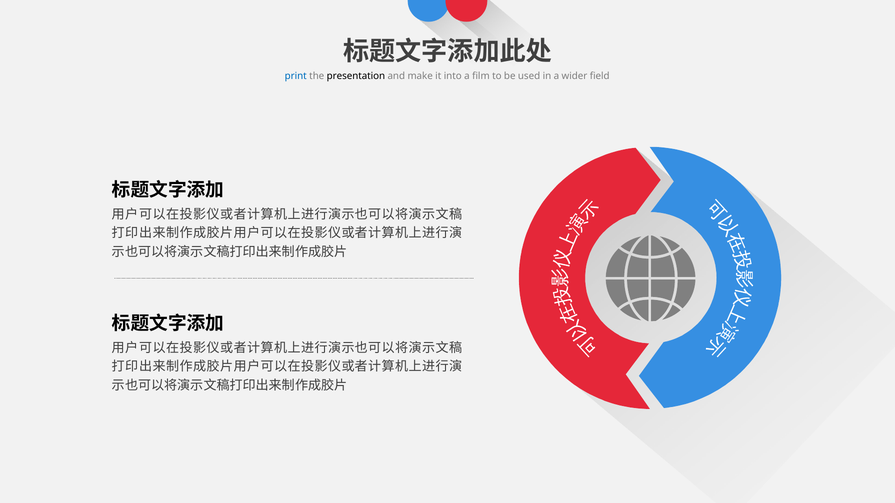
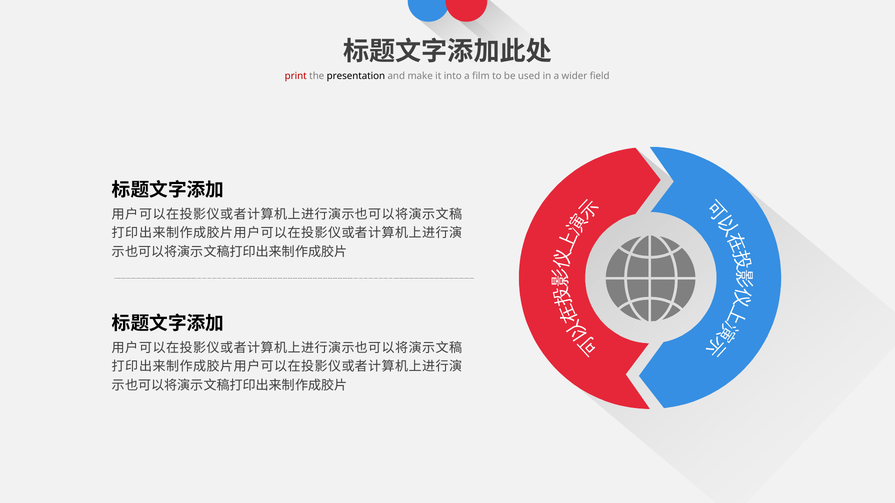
print colour: blue -> red (296, 76)
